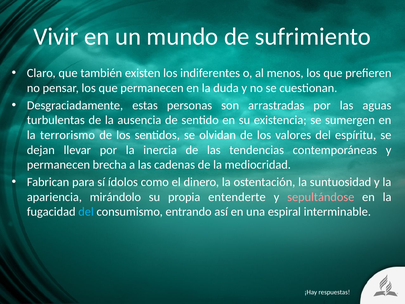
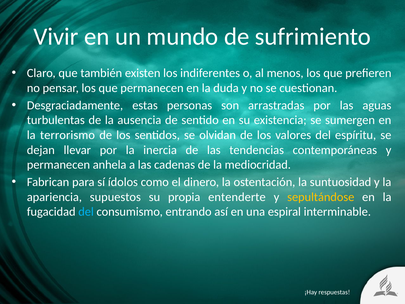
brecha: brecha -> anhela (110, 165)
mirándolo: mirándolo -> supuestos (115, 197)
sepultándose colour: pink -> yellow (321, 197)
